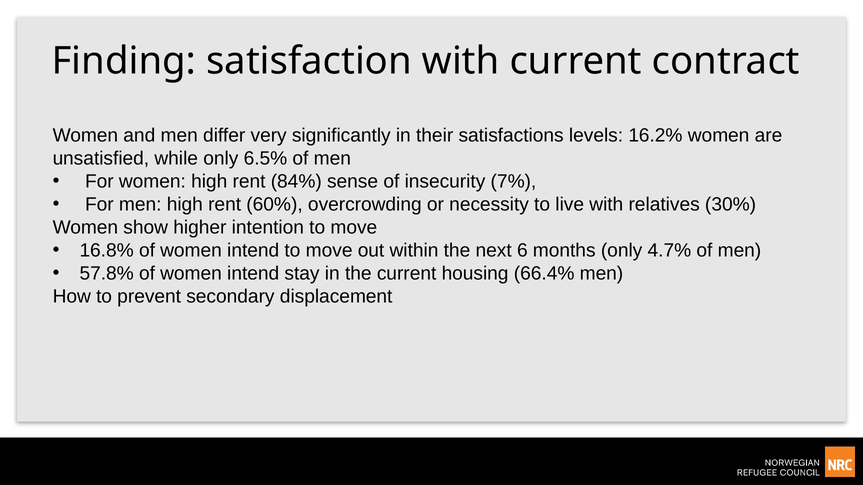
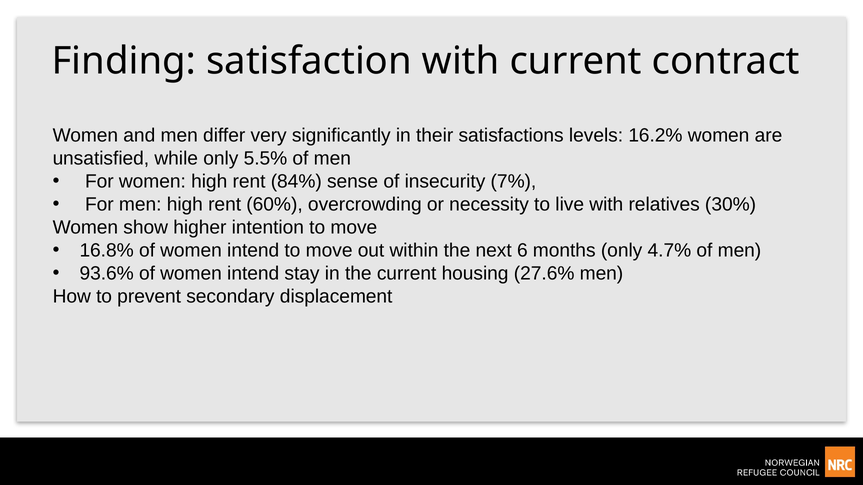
6.5%: 6.5% -> 5.5% (265, 159)
57.8%: 57.8% -> 93.6% (107, 274)
66.4%: 66.4% -> 27.6% (544, 274)
